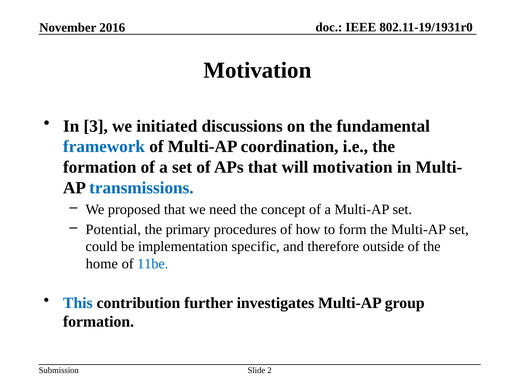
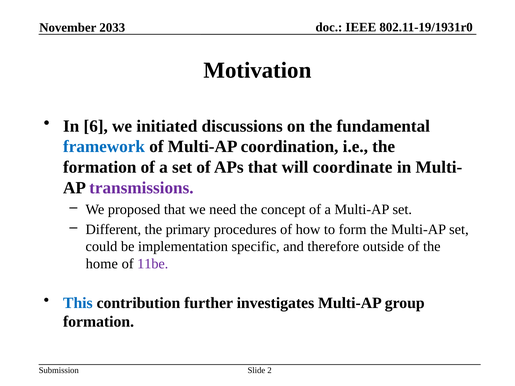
2016: 2016 -> 2033 (112, 27)
3: 3 -> 6 (96, 126)
will motivation: motivation -> coordinate (353, 167)
transmissions colour: blue -> purple (141, 188)
Potential: Potential -> Different (113, 229)
11be colour: blue -> purple (153, 264)
